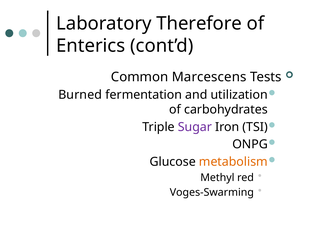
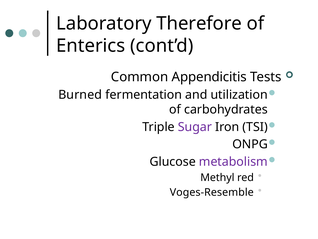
Marcescens: Marcescens -> Appendicitis (209, 77)
metabolism colour: orange -> purple (233, 161)
Voges-Swarming: Voges-Swarming -> Voges-Resemble (212, 192)
